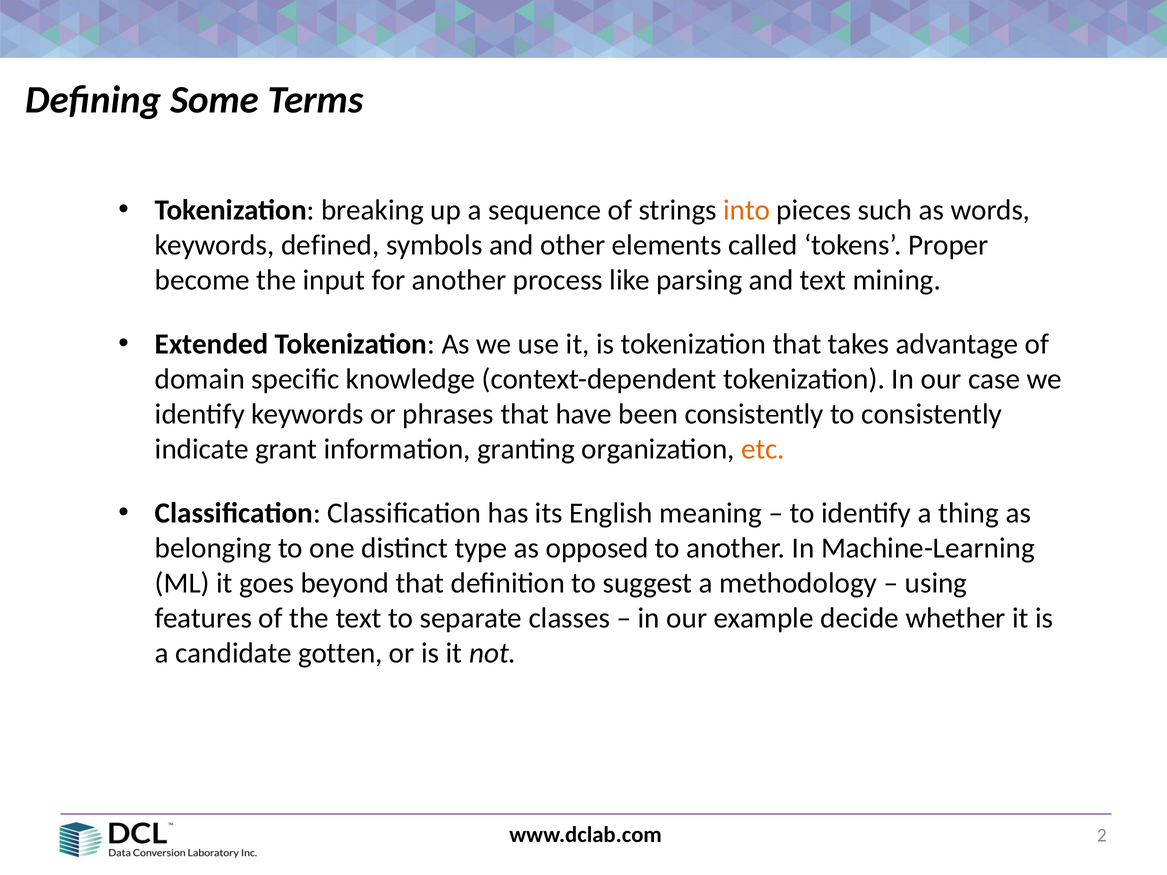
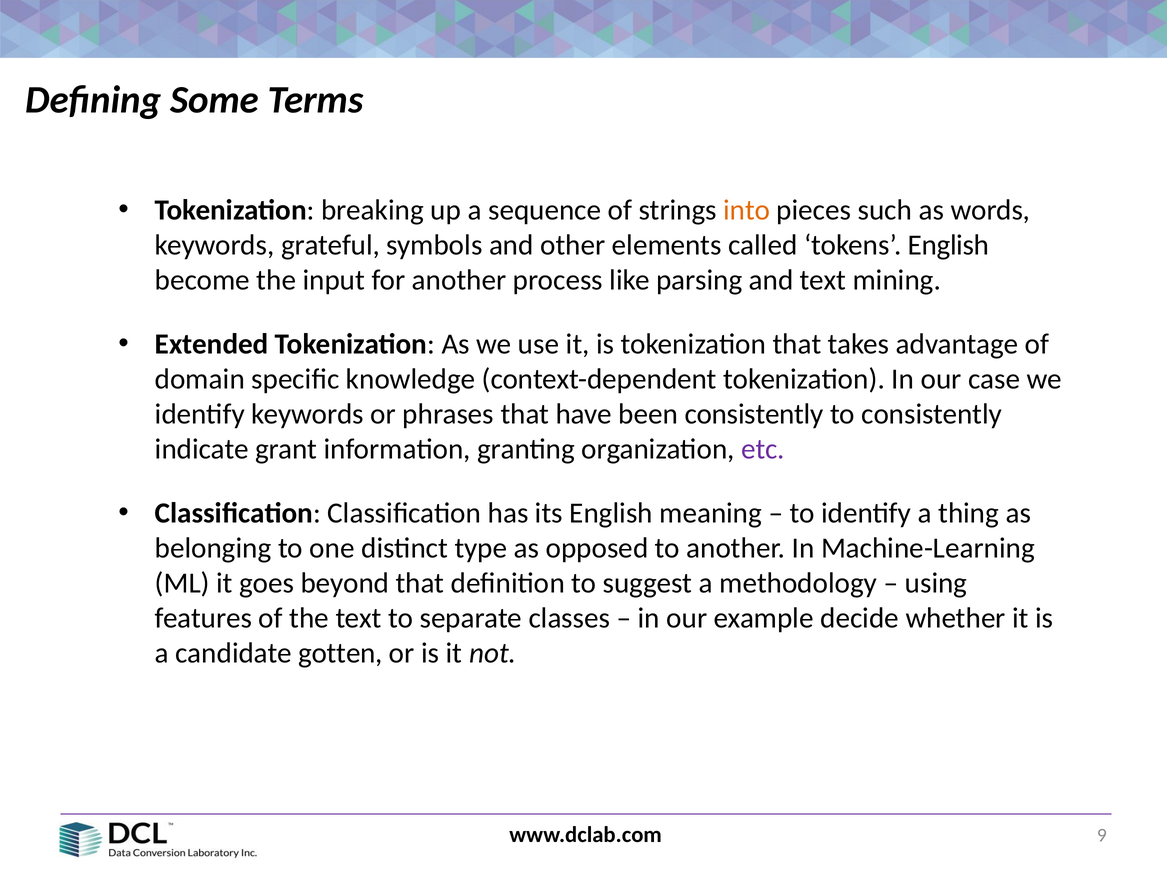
defined: defined -> grateful (330, 245)
tokens Proper: Proper -> English (948, 245)
etc colour: orange -> purple (763, 449)
2: 2 -> 9 (1102, 836)
